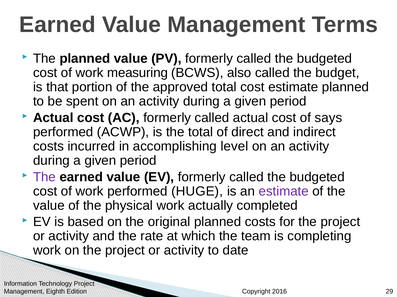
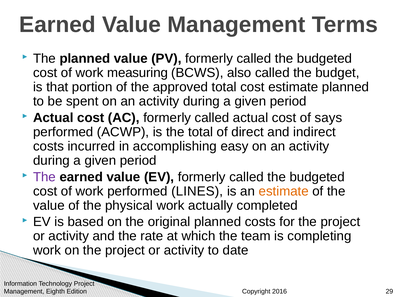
level: level -> easy (234, 147)
HUGE: HUGE -> LINES (197, 192)
estimate colour: purple -> orange (284, 192)
